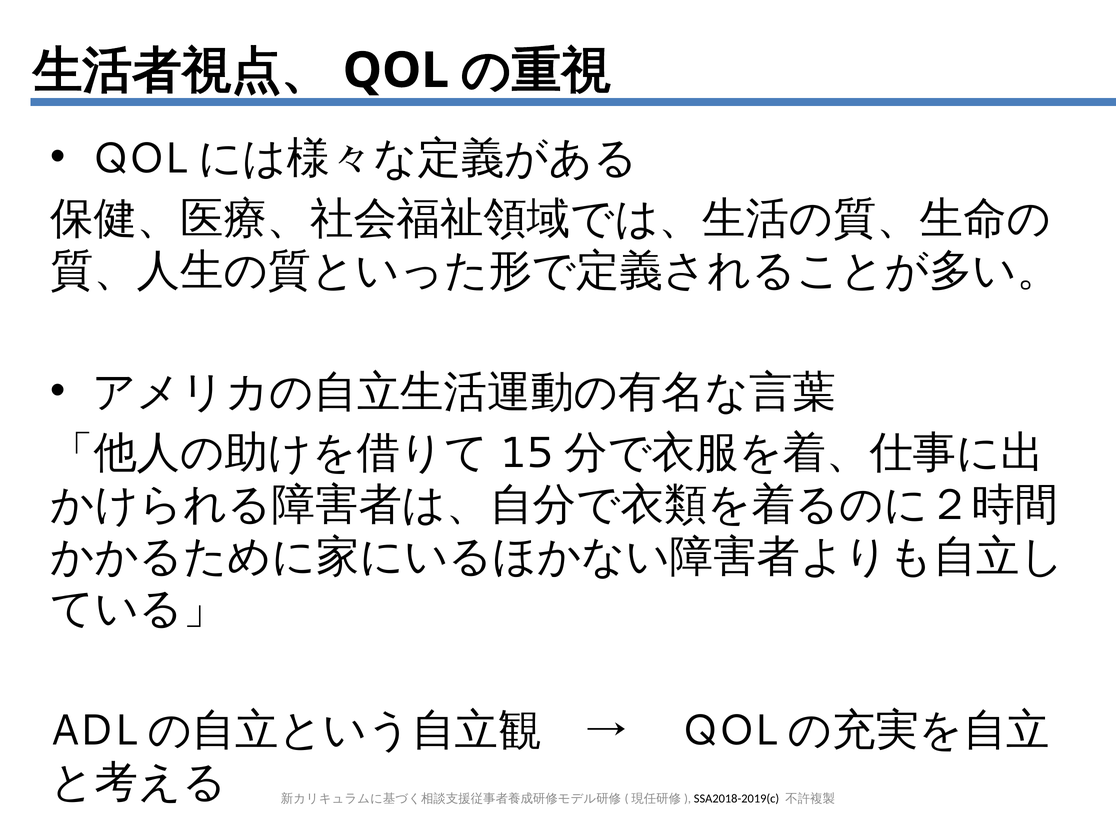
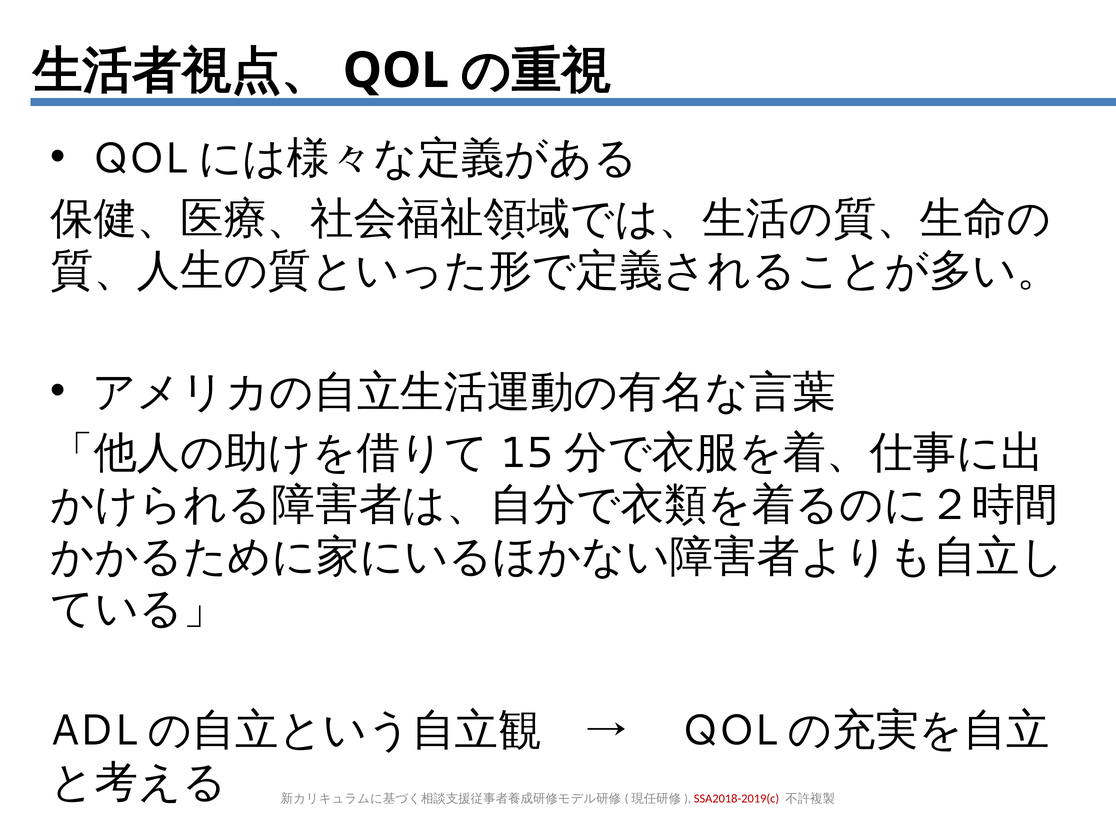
SSA2018-2019(c colour: black -> red (737, 799)
